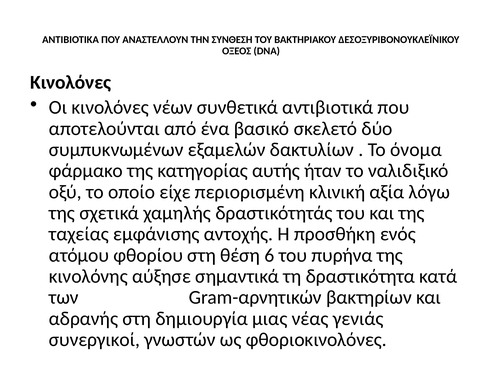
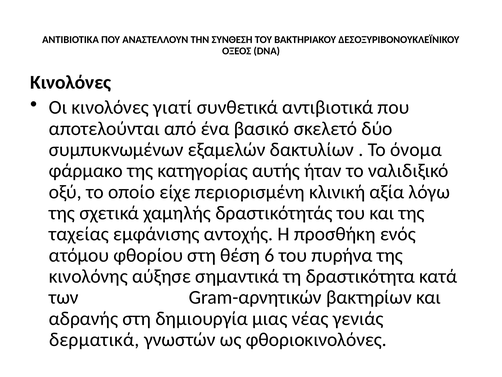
νέων: νέων -> γιατί (173, 107)
συνεργικοί: συνεργικοί -> δερματικά (94, 339)
